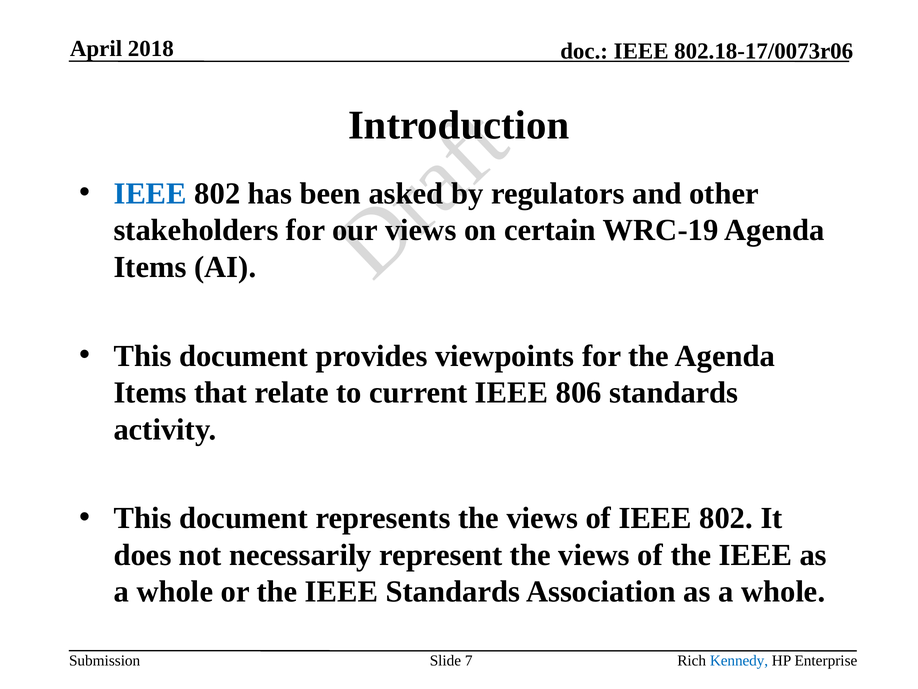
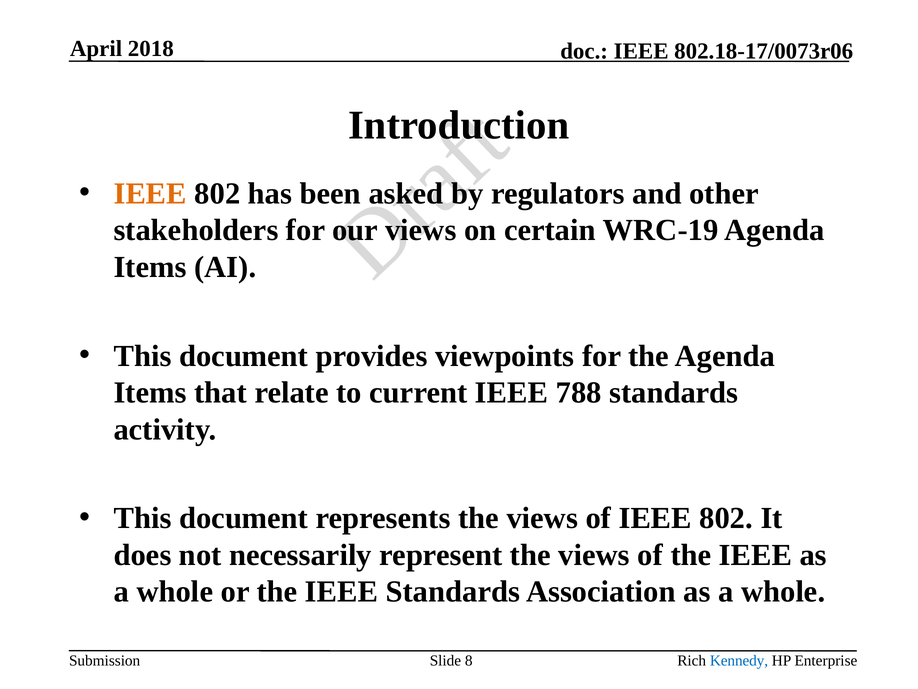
IEEE colour: blue -> orange (150, 193)
806: 806 -> 788 (579, 392)
7: 7 -> 8 (469, 660)
